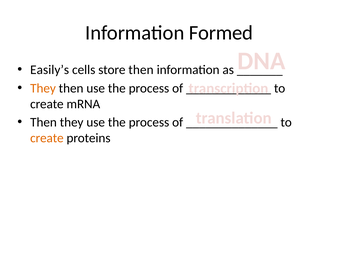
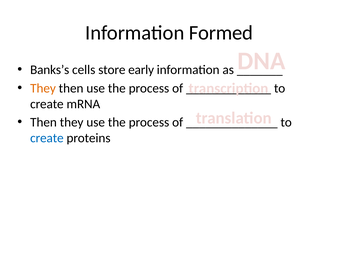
Easily’s: Easily’s -> Banks’s (50, 70)
store then: then -> early (141, 70)
create colour: orange -> blue (47, 138)
